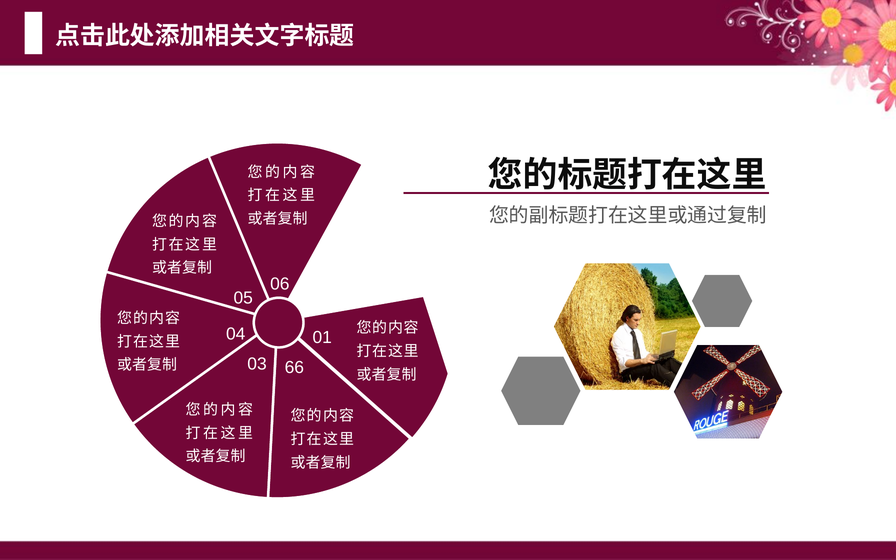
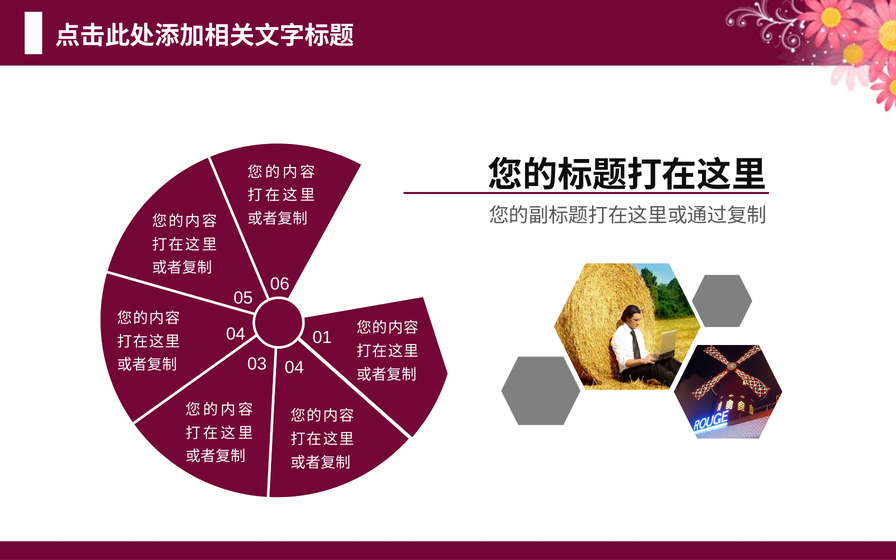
03 66: 66 -> 04 (294, 367)
